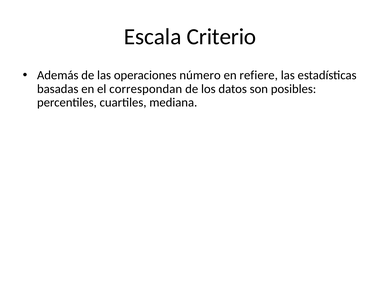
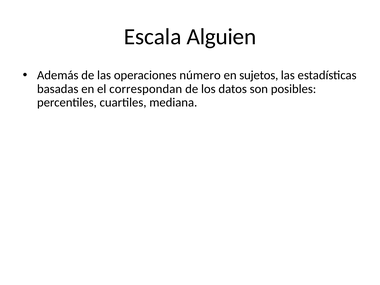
Criterio: Criterio -> Alguien (221, 37)
refiere: refiere -> sujetos (259, 75)
